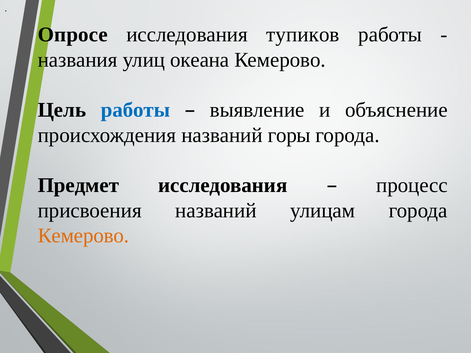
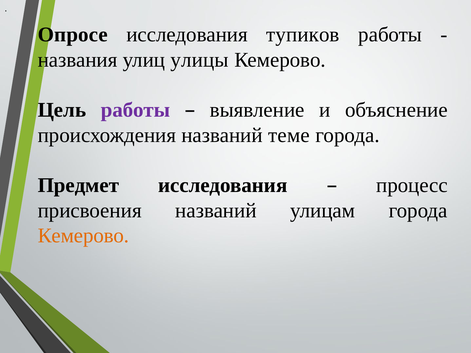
океана: океана -> улицы (200, 60)
работы colour: blue -> purple (135, 110)
горы: горы -> теме (289, 135)
